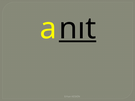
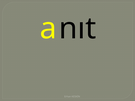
nıt underline: present -> none (78, 28)
